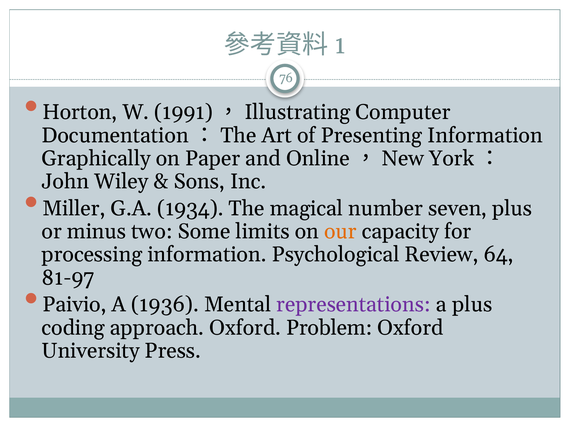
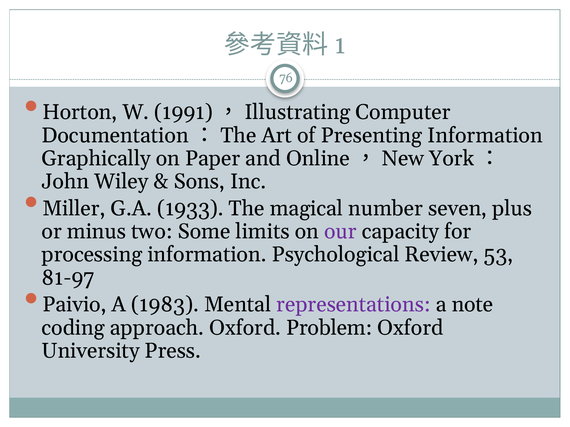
1934: 1934 -> 1933 (190, 209)
our colour: orange -> purple (340, 232)
64: 64 -> 53 (499, 255)
1936: 1936 -> 1983 (165, 305)
a plus: plus -> note (472, 305)
